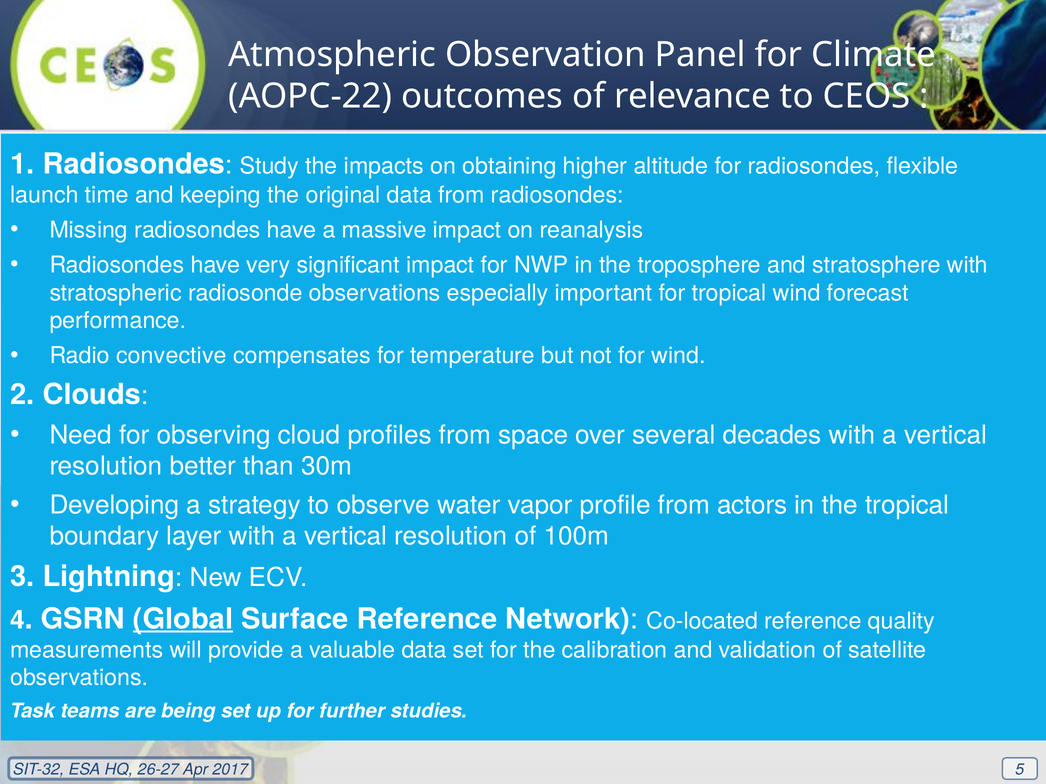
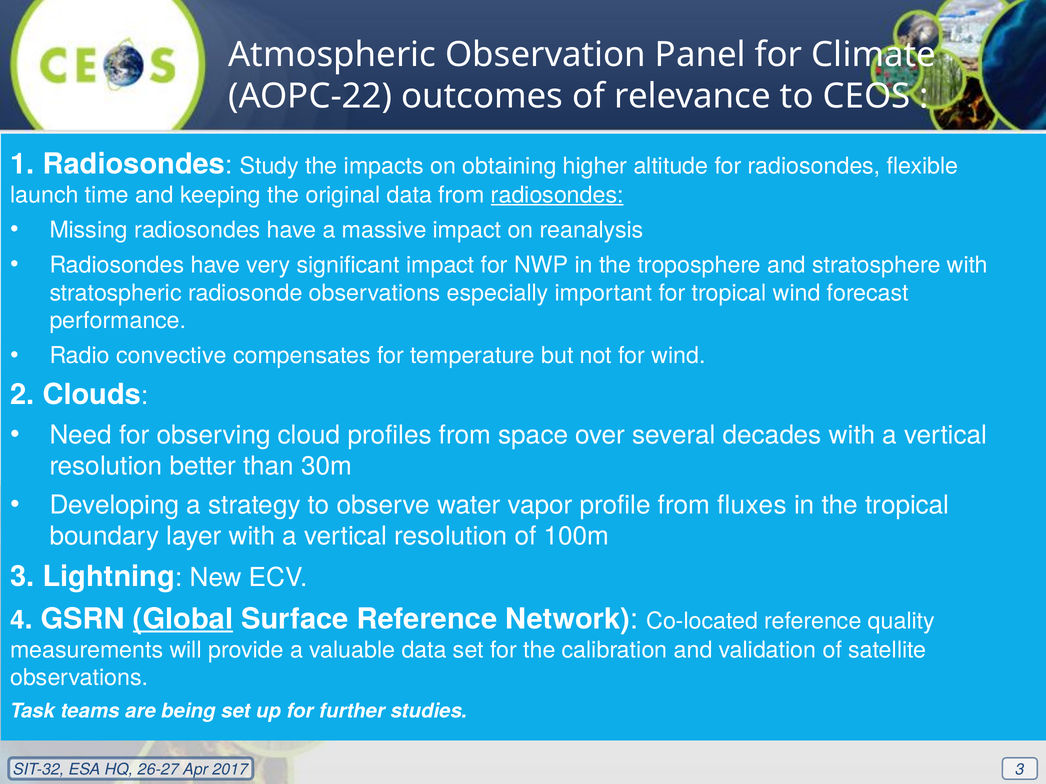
radiosondes underline: none -> present (557, 195)
actors: actors -> fluxes (752, 505)
5: 5 -> 3 (1020, 770)
